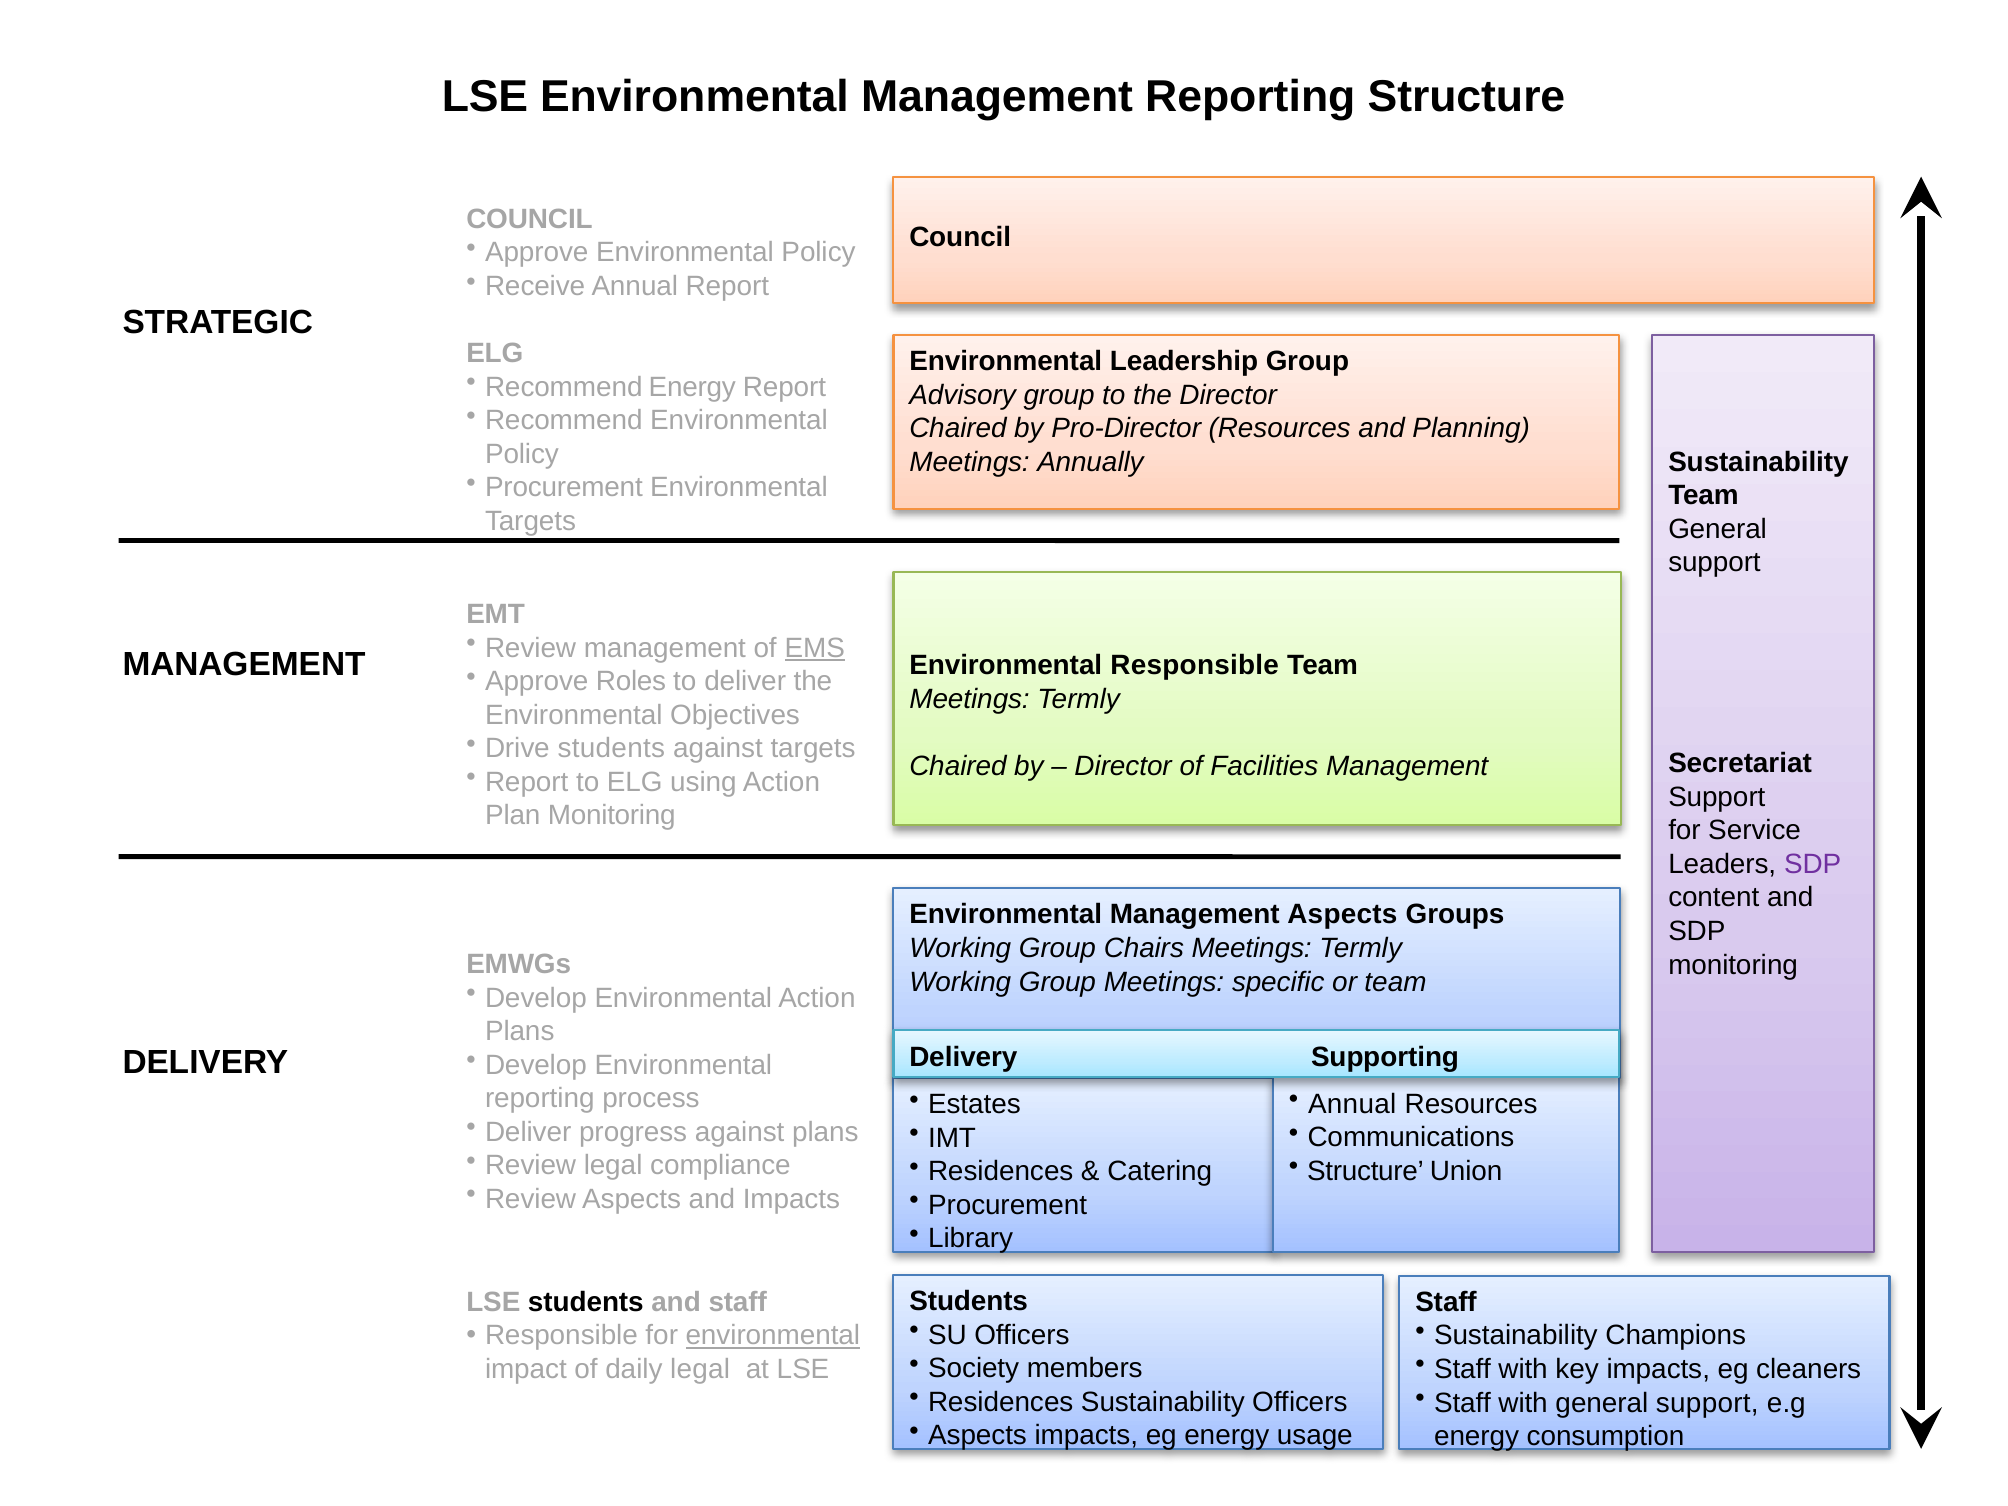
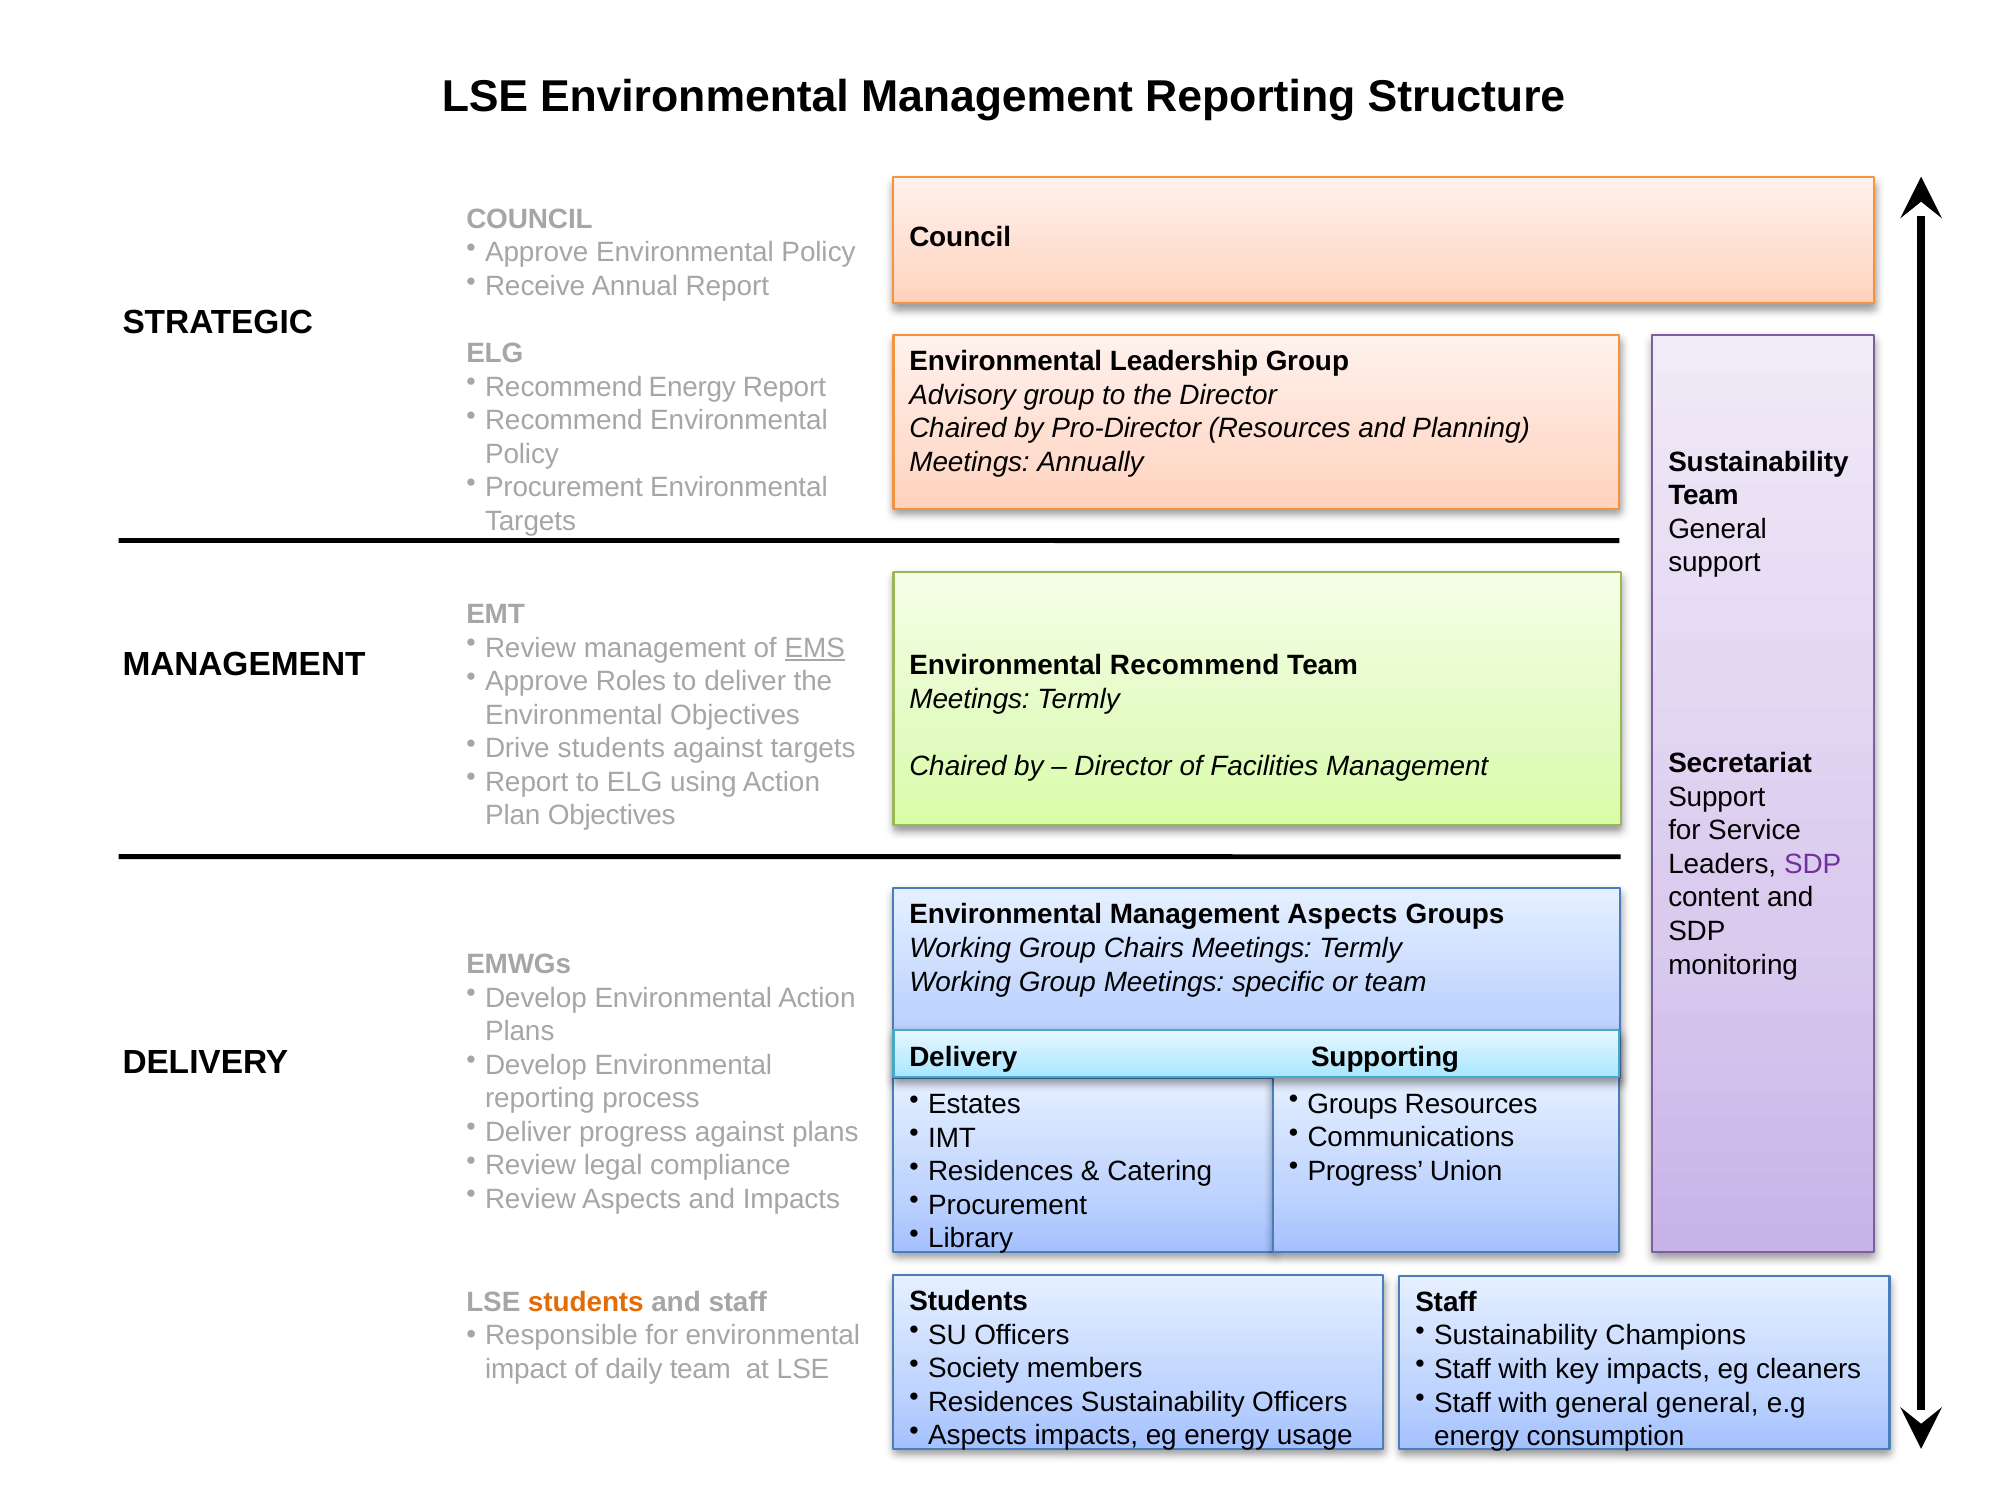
Environmental Responsible: Responsible -> Recommend (1195, 666)
Plan Monitoring: Monitoring -> Objectives (612, 816)
Annual: Annual -> Groups (1352, 1104)
Structure: Structure -> Progress (1365, 1171)
students colour: black -> orange (586, 1302)
environmental underline: present -> none (773, 1336)
daily legal: legal -> team (700, 1369)
with general support: support -> general (1707, 1403)
